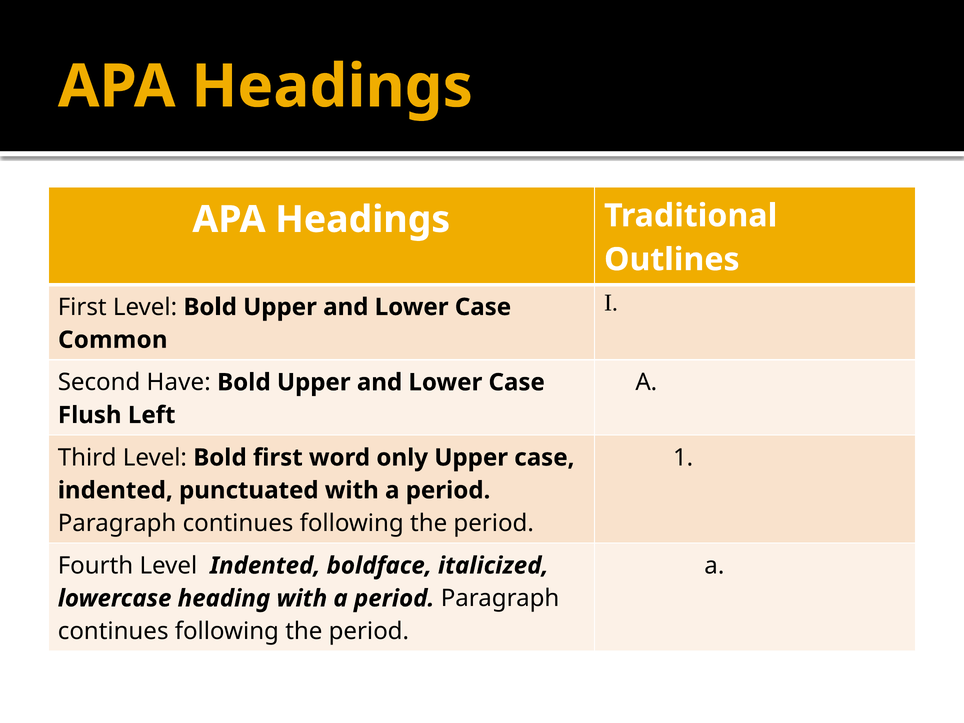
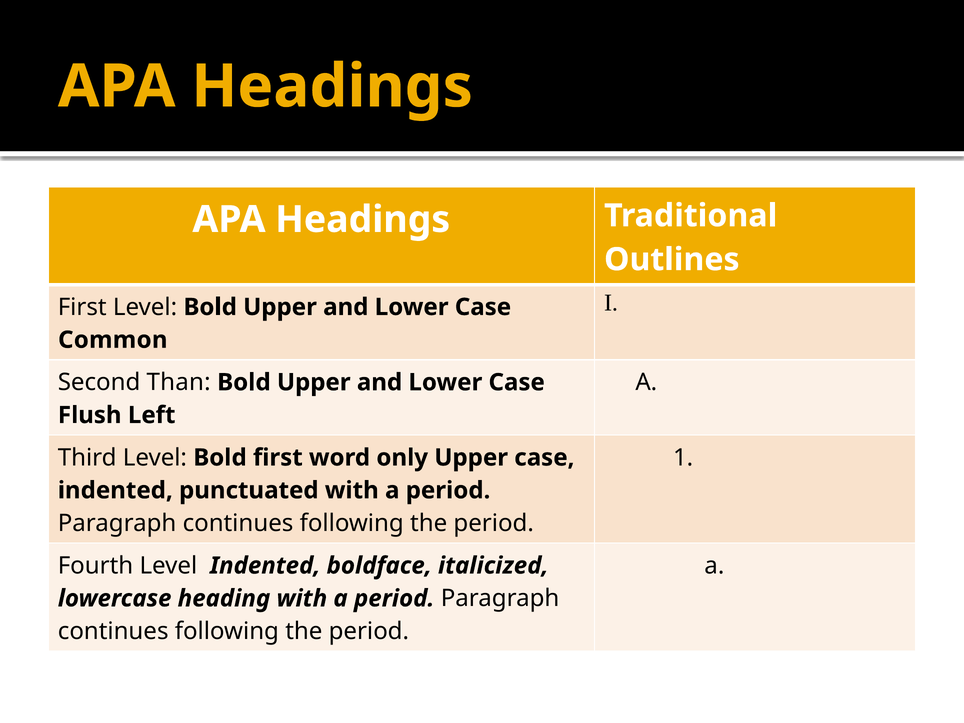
Have: Have -> Than (179, 382)
